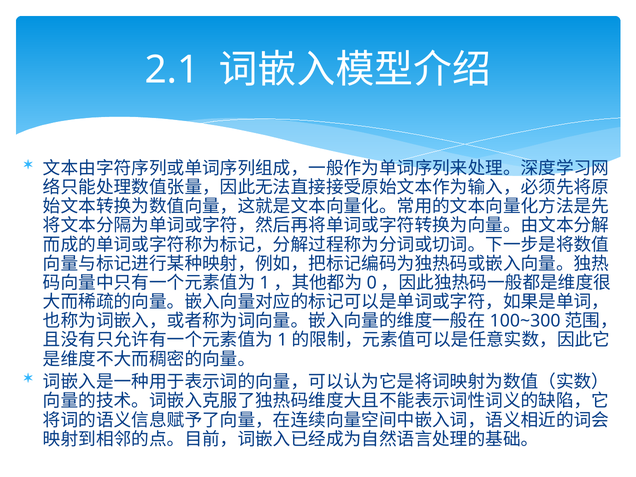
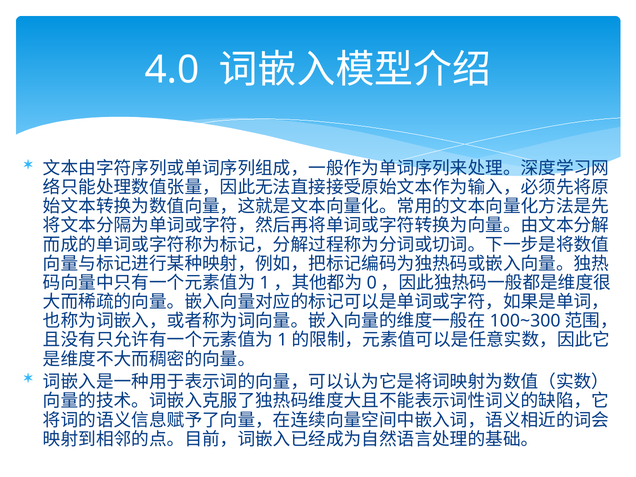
2.1: 2.1 -> 4.0 (172, 70)
